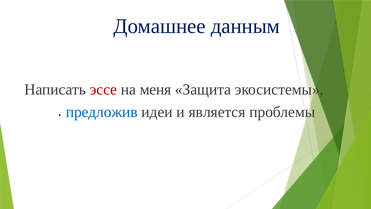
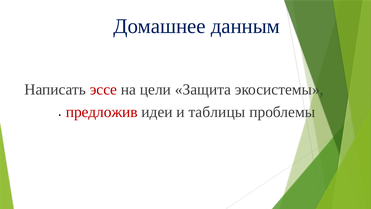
меня: меня -> цели (155, 89)
предложив colour: blue -> red (102, 112)
является: является -> таблицы (217, 112)
